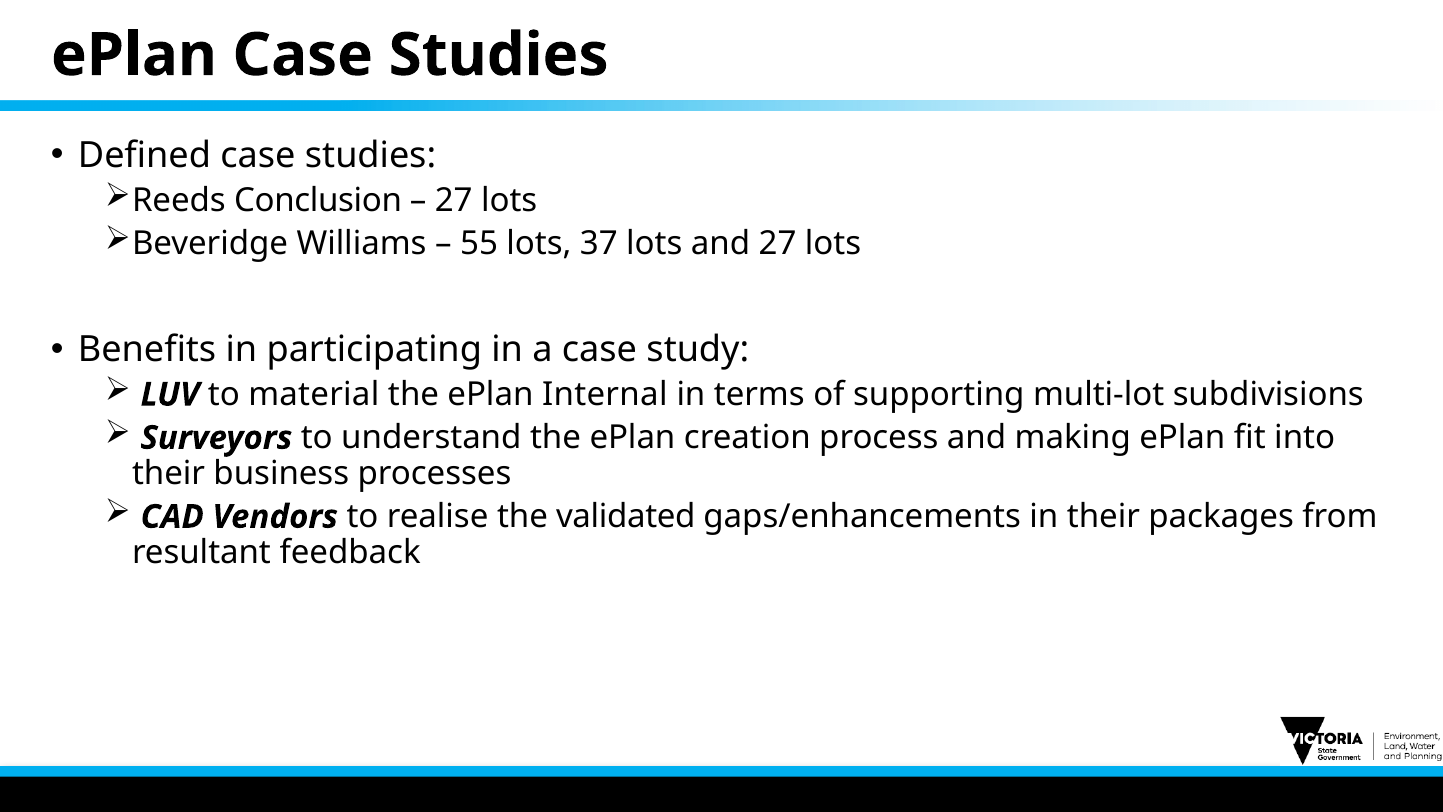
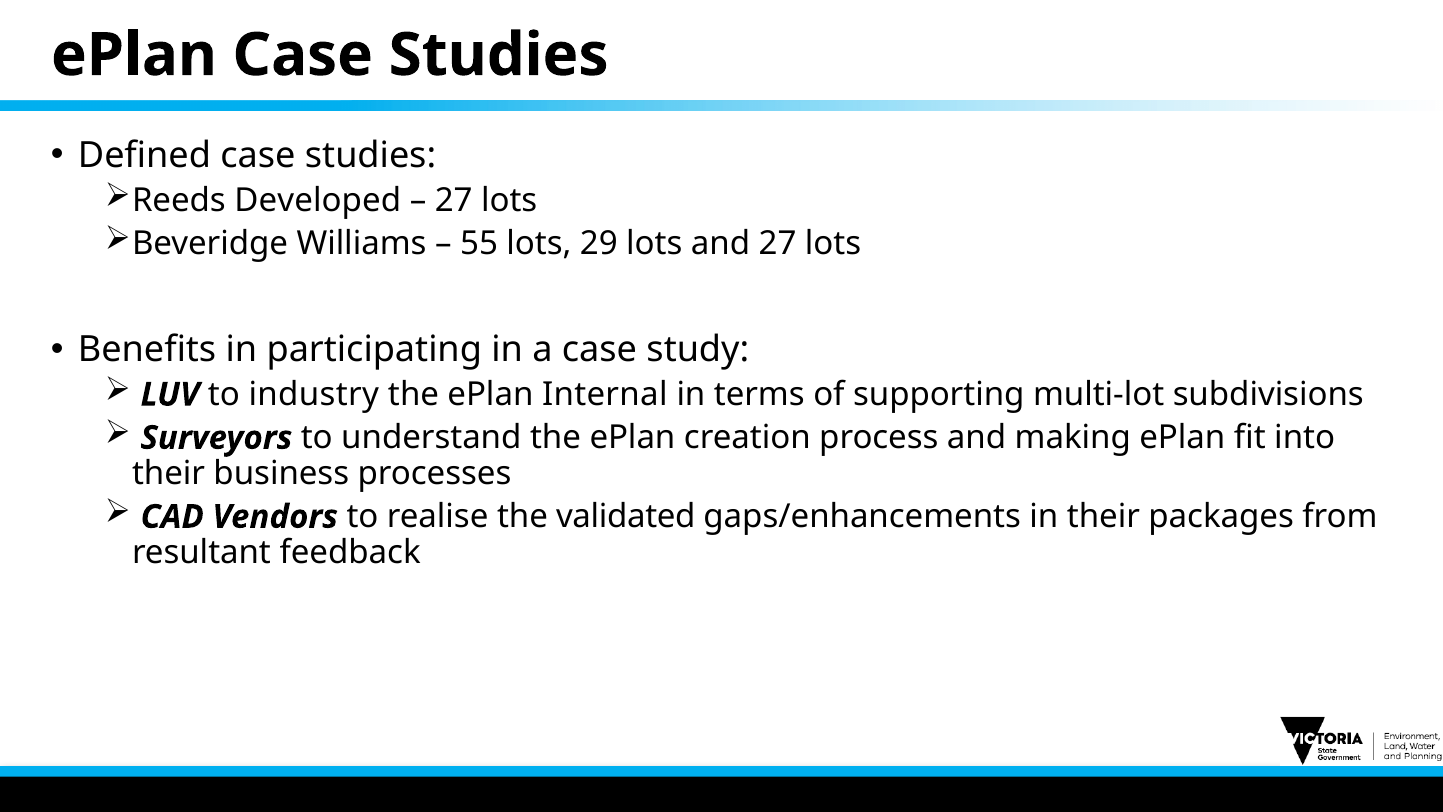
Conclusion: Conclusion -> Developed (318, 200)
37: 37 -> 29 (599, 243)
material: material -> industry (314, 395)
